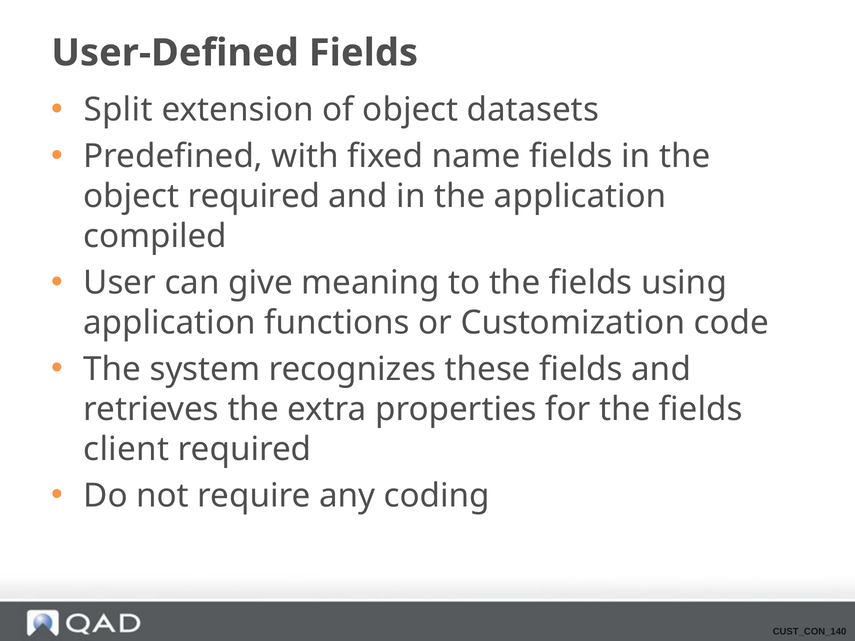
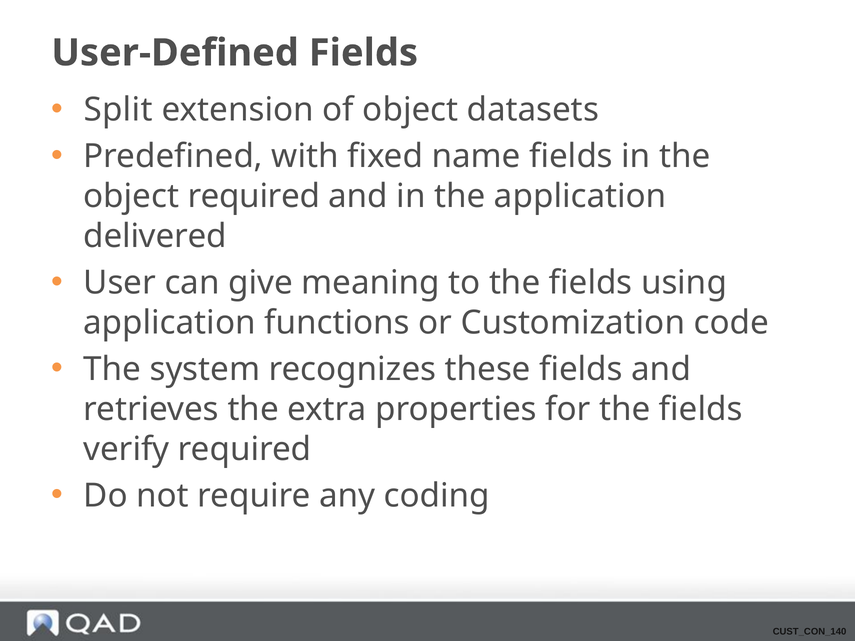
compiled: compiled -> delivered (155, 236)
client: client -> verify (126, 449)
